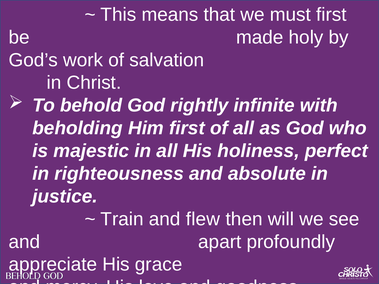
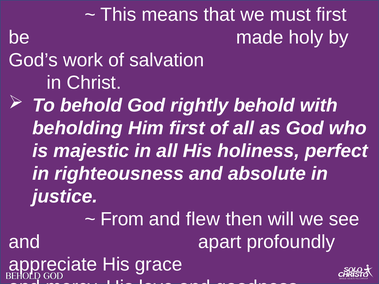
rightly infinite: infinite -> behold (264, 106)
Train: Train -> From (122, 219)
